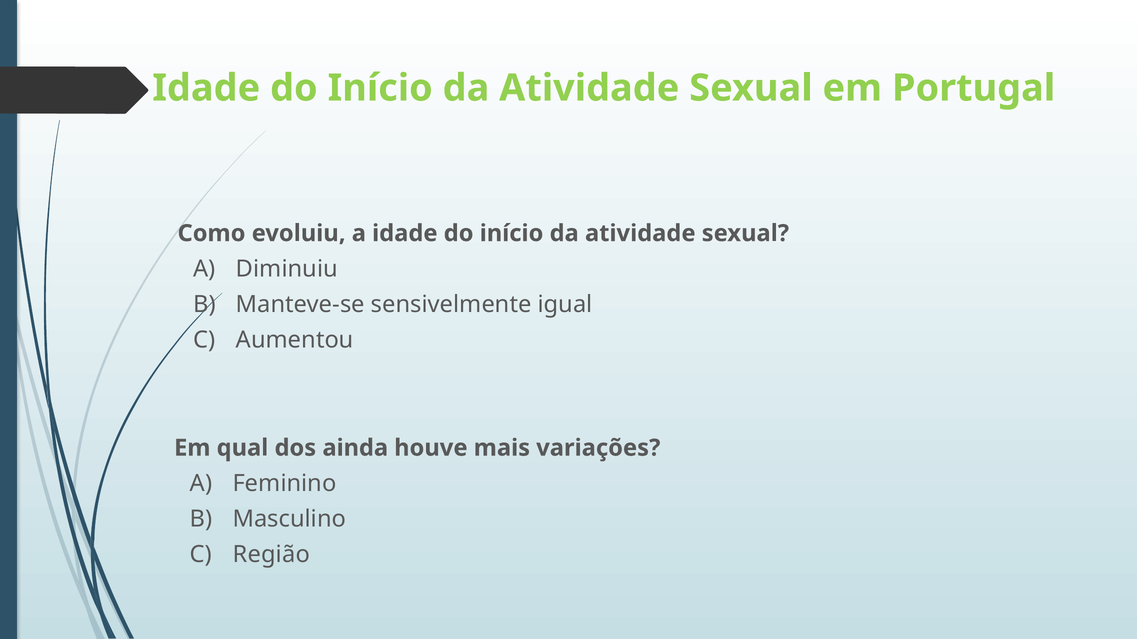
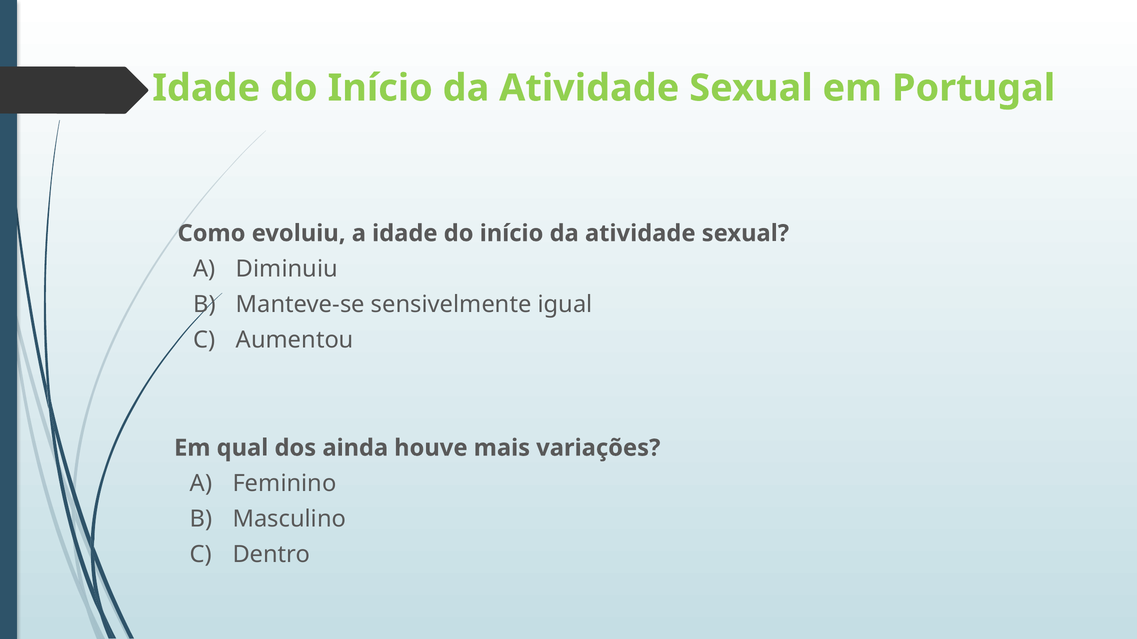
Região: Região -> Dentro (271, 555)
